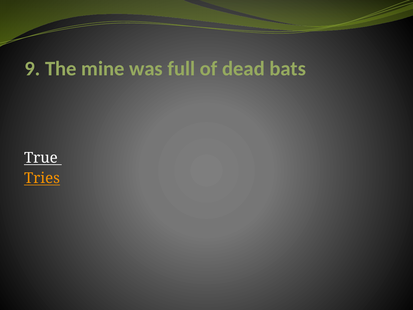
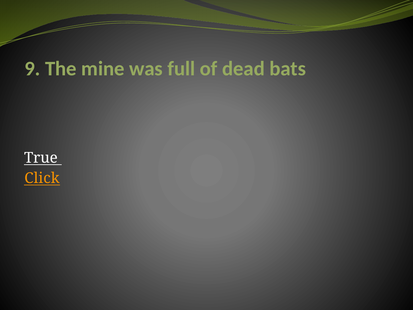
Tries: Tries -> Click (42, 178)
